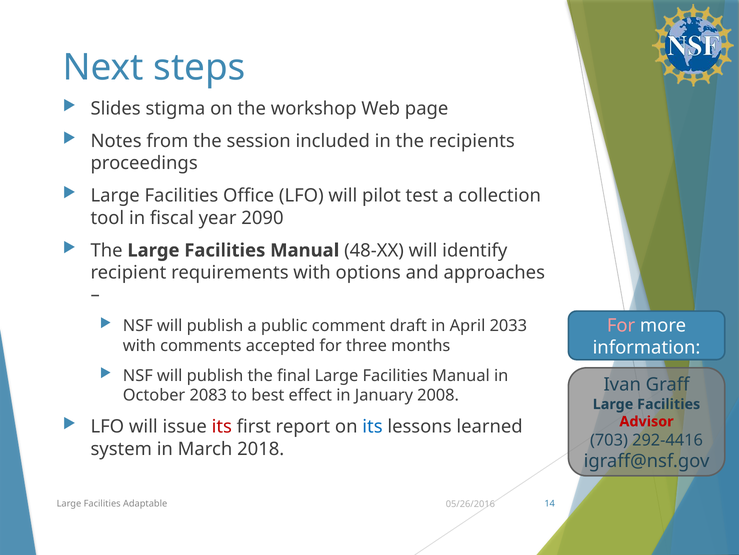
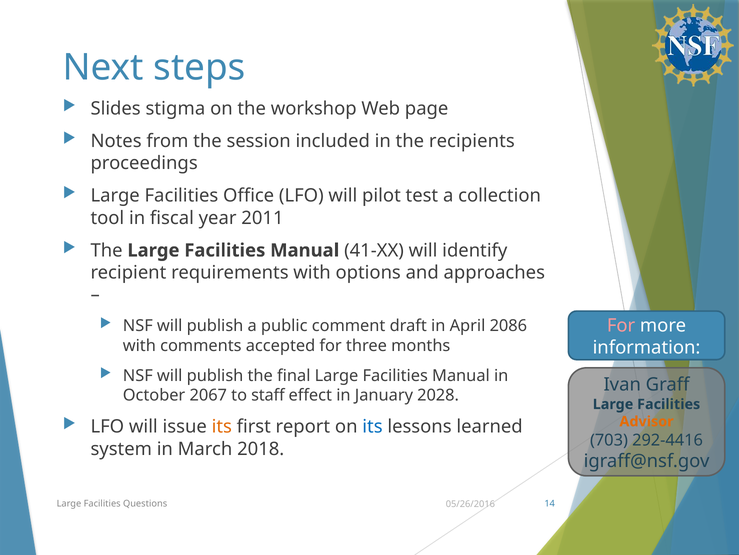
2090: 2090 -> 2011 (262, 218)
48-XX: 48-XX -> 41-XX (374, 250)
2033: 2033 -> 2086 (508, 326)
2083: 2083 -> 2067 (208, 395)
best: best -> staff (268, 395)
2008: 2008 -> 2028 (438, 395)
its colour: red -> orange (222, 426)
Advisor colour: red -> orange (647, 421)
Adaptable: Adaptable -> Questions (145, 503)
